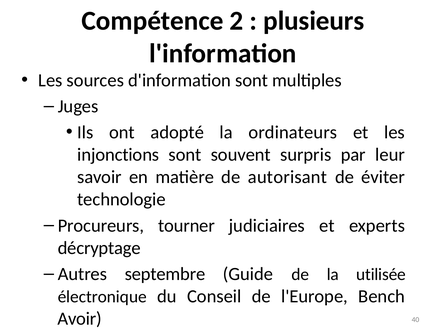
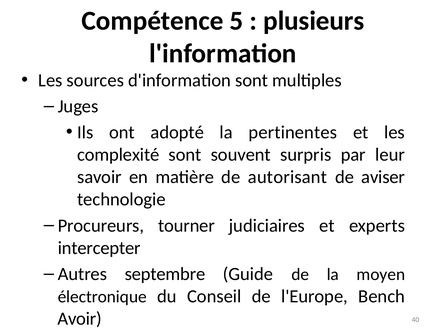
2: 2 -> 5 (237, 21)
ordinateurs: ordinateurs -> pertinentes (293, 132)
injonctions: injonctions -> complexité (118, 155)
éviter: éviter -> aviser (383, 177)
décryptage: décryptage -> intercepter (99, 247)
utilisée: utilisée -> moyen (381, 274)
